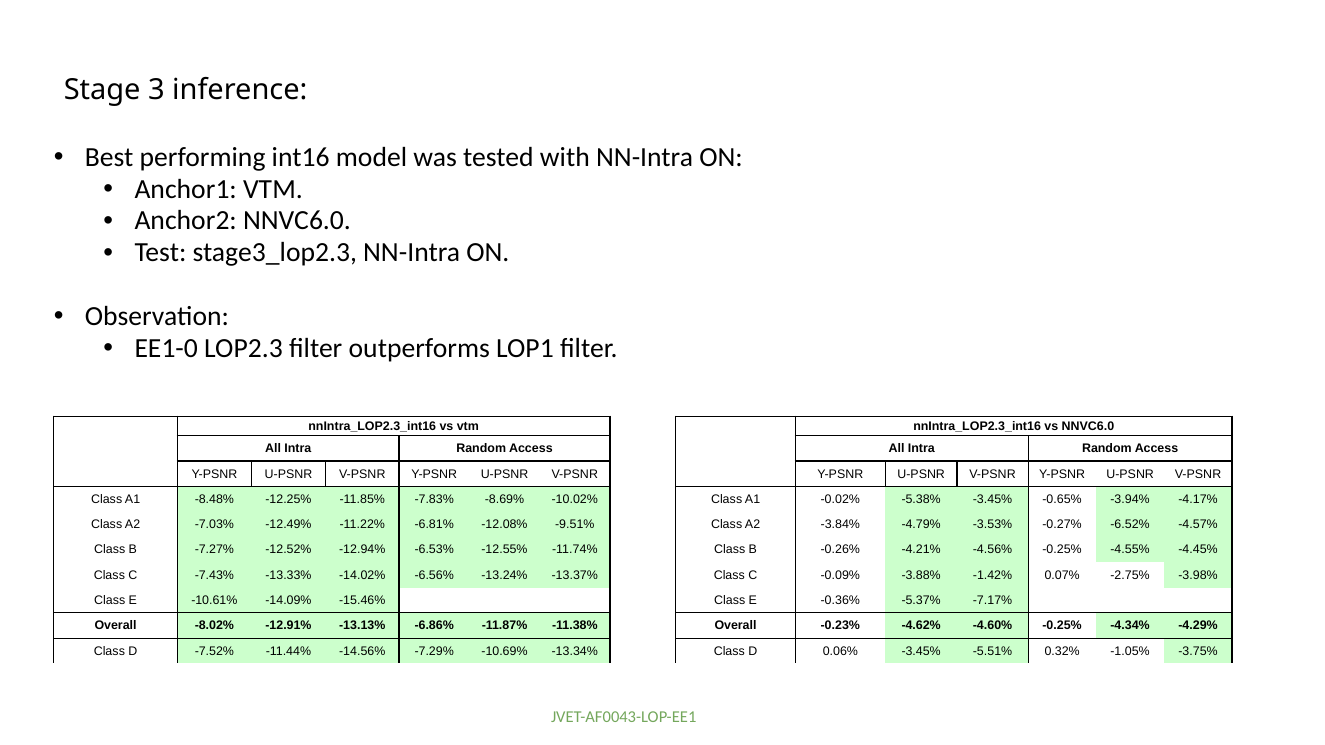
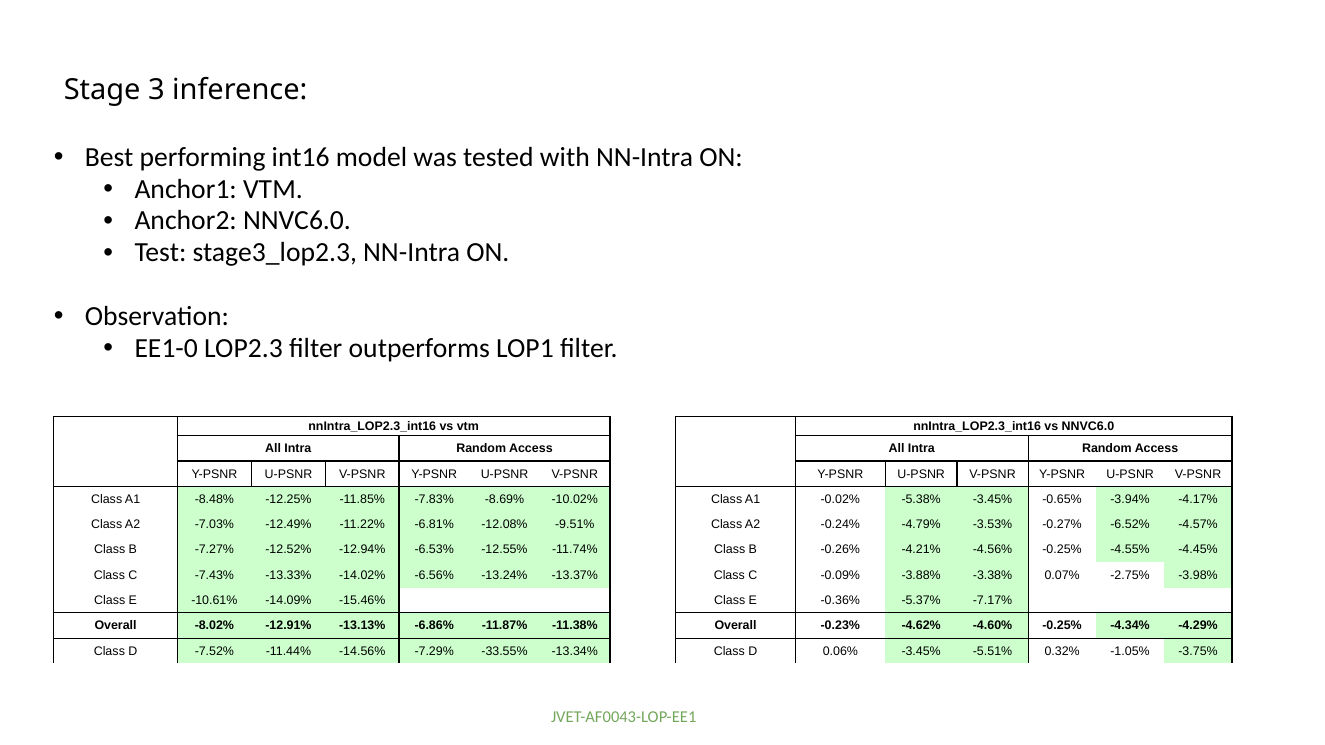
-3.84%: -3.84% -> -0.24% (840, 525)
-1.42%: -1.42% -> -3.38% (993, 575)
-10.69%: -10.69% -> -33.55% (505, 651)
